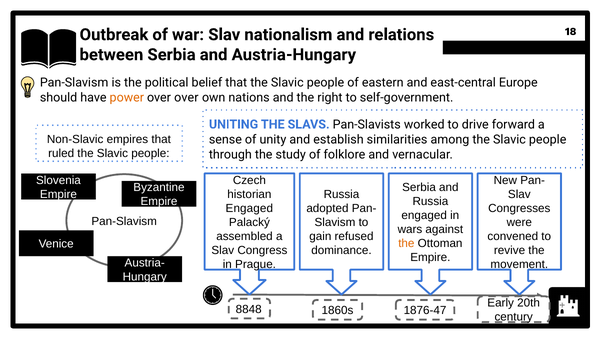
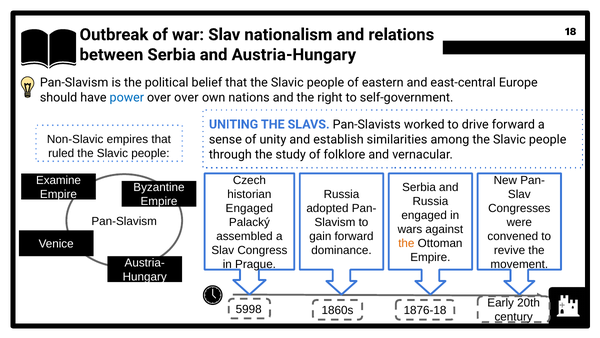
power colour: orange -> blue (127, 97)
Slovenia: Slovenia -> Examine (59, 180)
gain refused: refused -> forward (354, 236)
8848: 8848 -> 5998 (249, 309)
1876-47: 1876-47 -> 1876-18 (425, 310)
